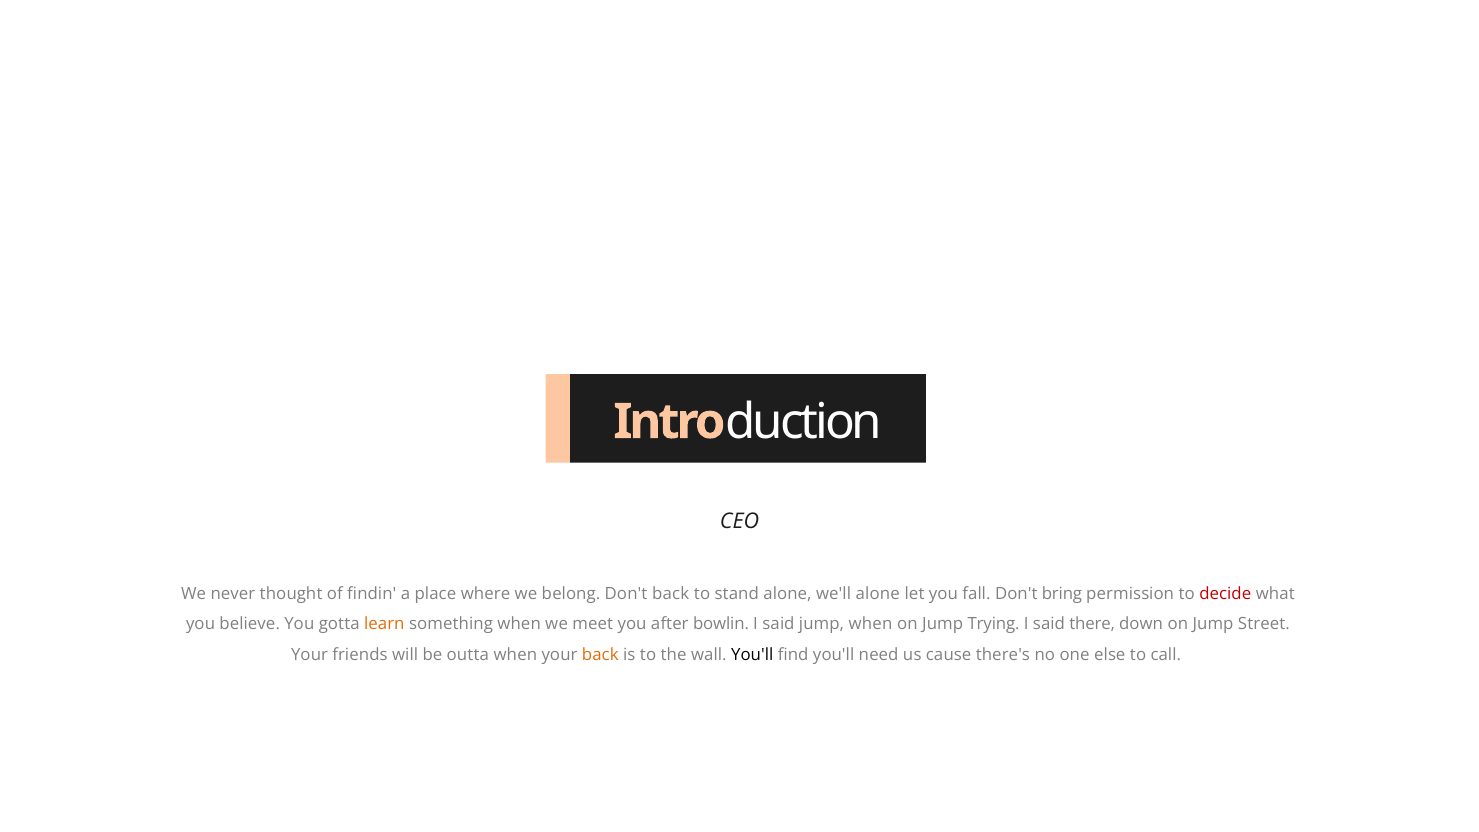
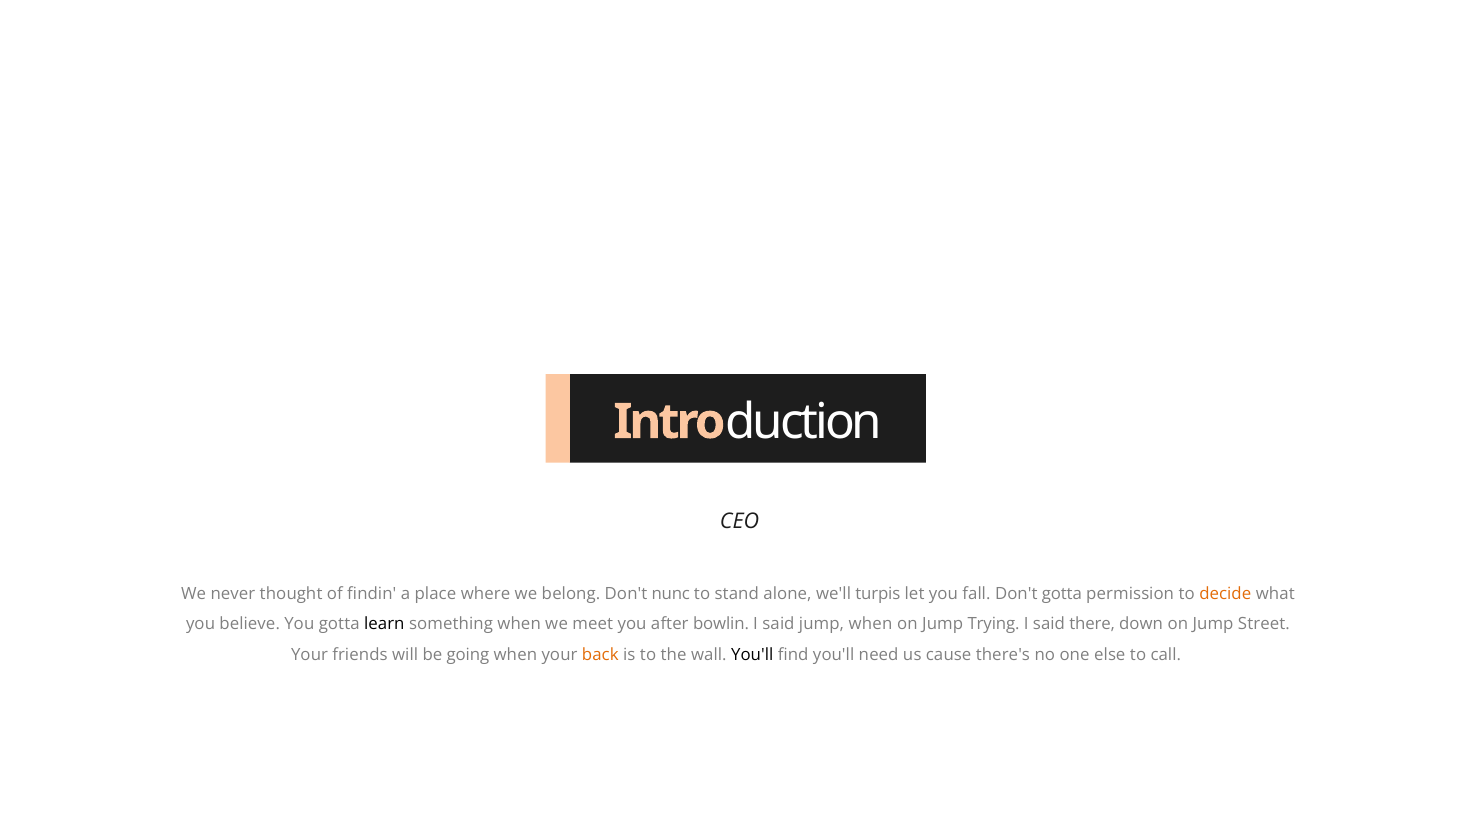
Don't back: back -> nunc (671, 594)
we'll alone: alone -> turpis (878, 594)
Don't bring: bring -> gotta (1062, 594)
decide colour: red -> orange (1225, 594)
learn colour: orange -> black (384, 624)
outta: outta -> going (468, 655)
